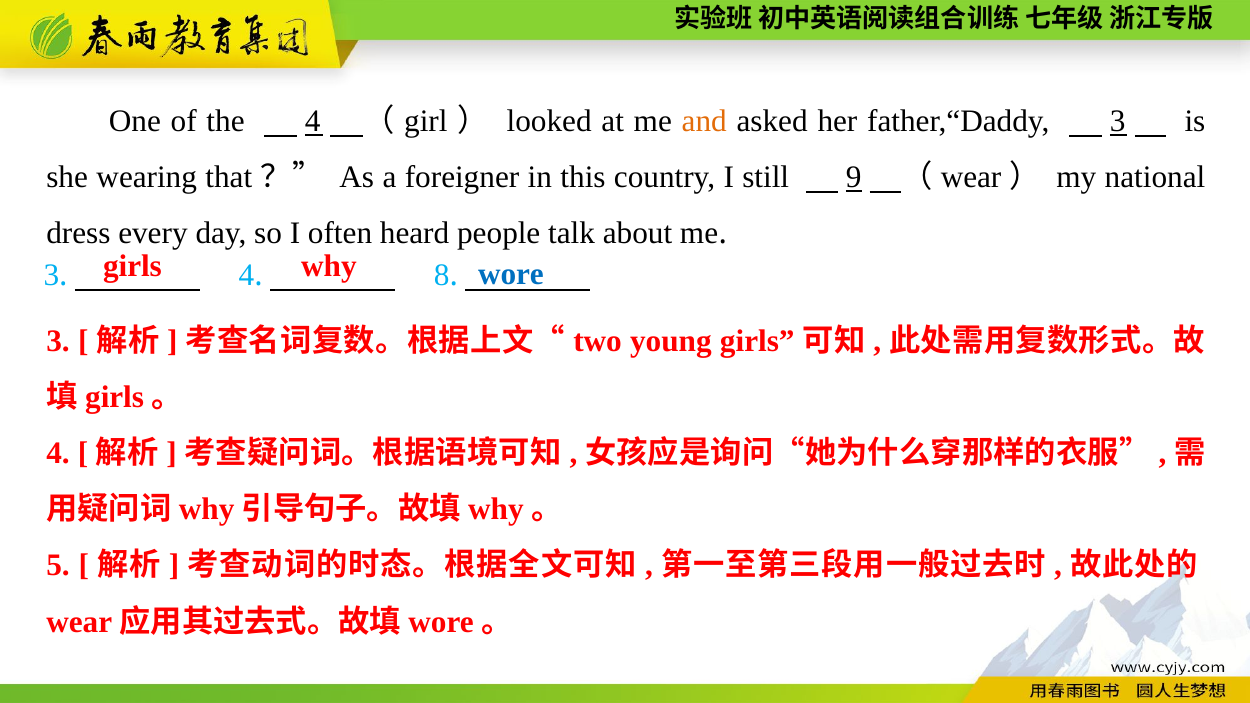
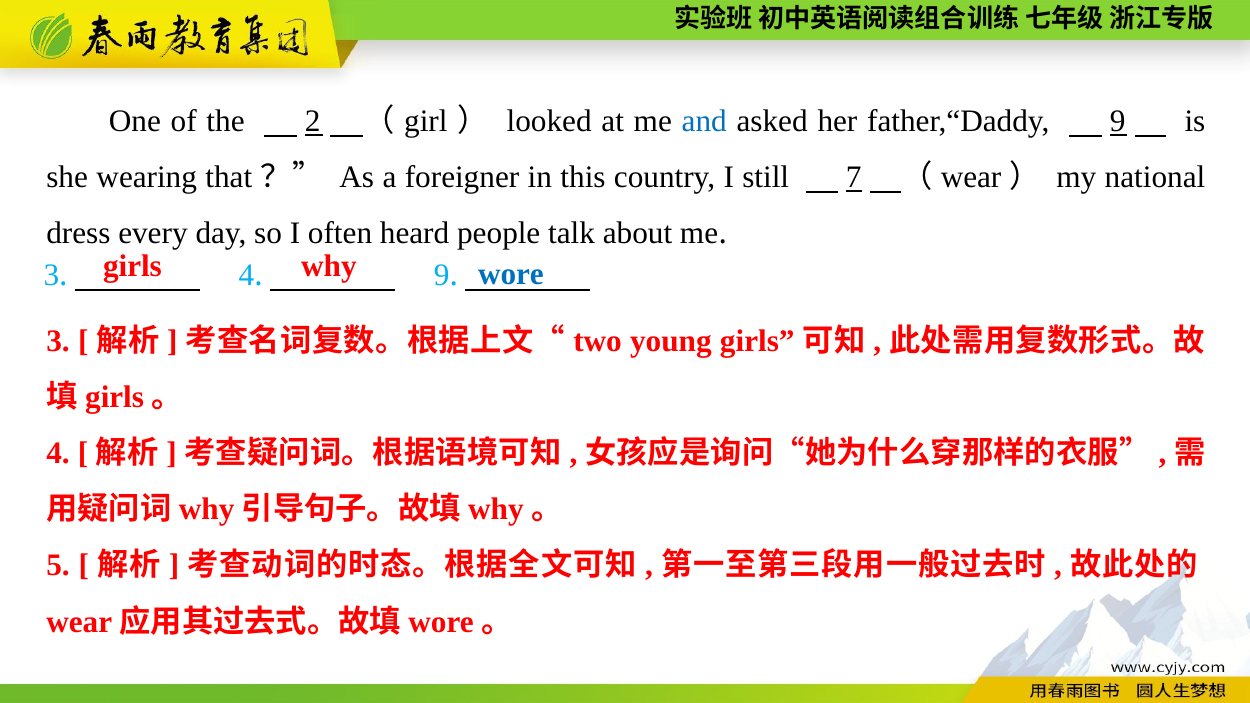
the 4: 4 -> 2 (313, 121)
and colour: orange -> blue (704, 121)
father,“Daddy 3: 3 -> 9 (1118, 121)
9: 9 -> 7 (854, 177)
8: 8 -> 9 (442, 275)
